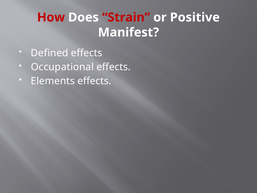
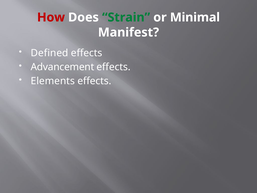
Strain colour: red -> green (126, 17)
Positive: Positive -> Minimal (195, 17)
Occupational: Occupational -> Advancement (62, 67)
